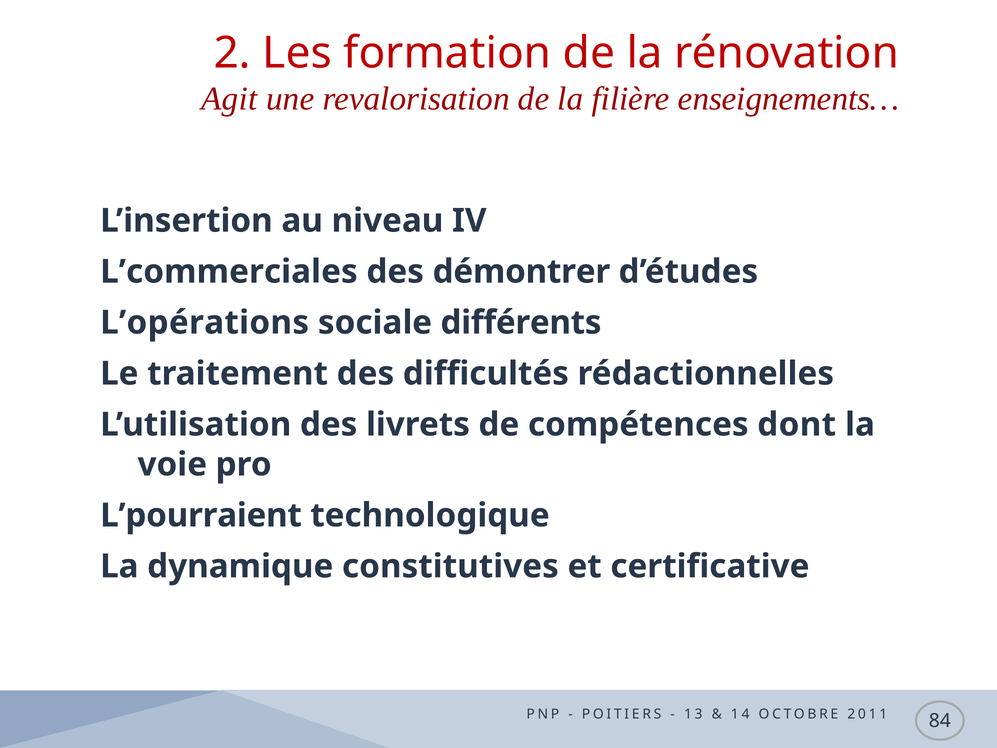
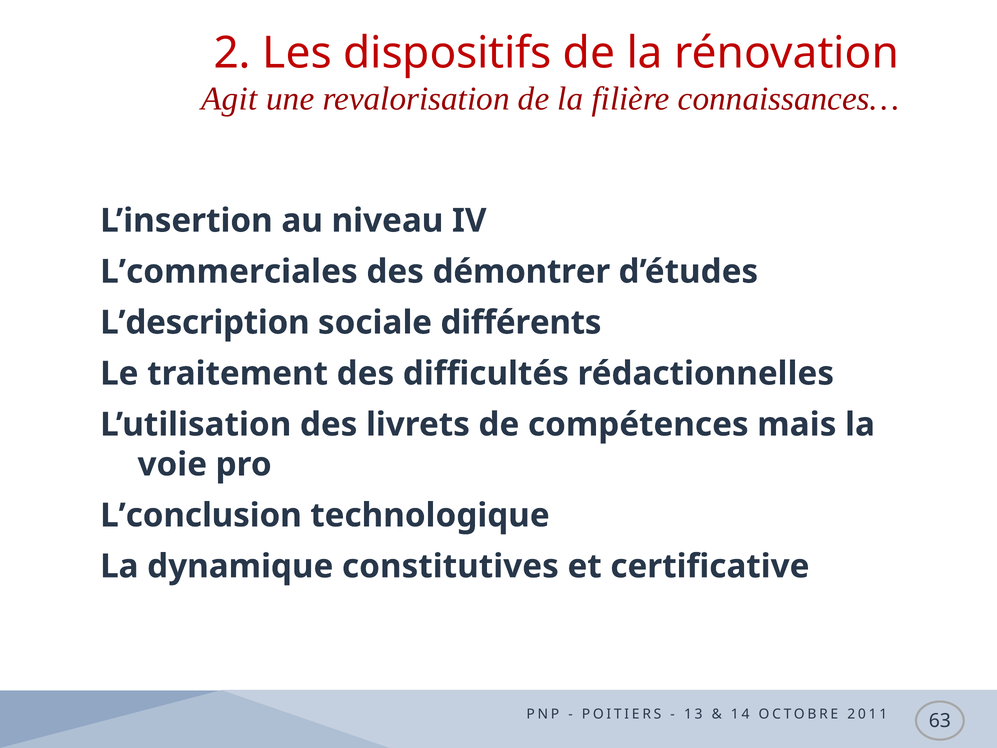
formation: formation -> dispositifs (447, 53)
enseignements…: enseignements… -> connaissances… (789, 99)
L’opérations: L’opérations -> L’description (205, 323)
dont: dont -> mais (797, 424)
L’pourraient: L’pourraient -> L’conclusion (201, 515)
84: 84 -> 63 (940, 721)
